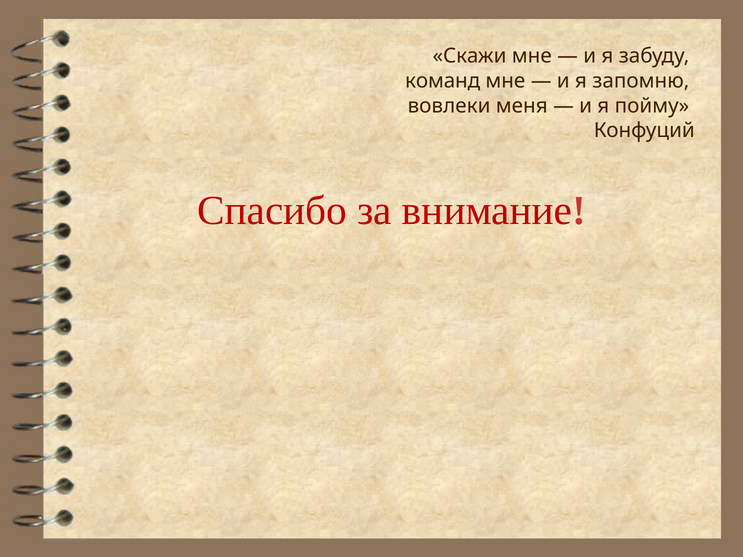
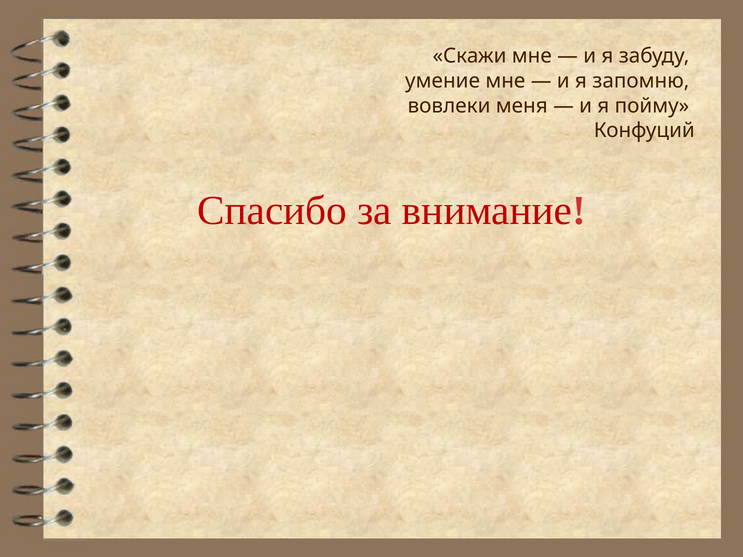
команд: команд -> умение (443, 81)
